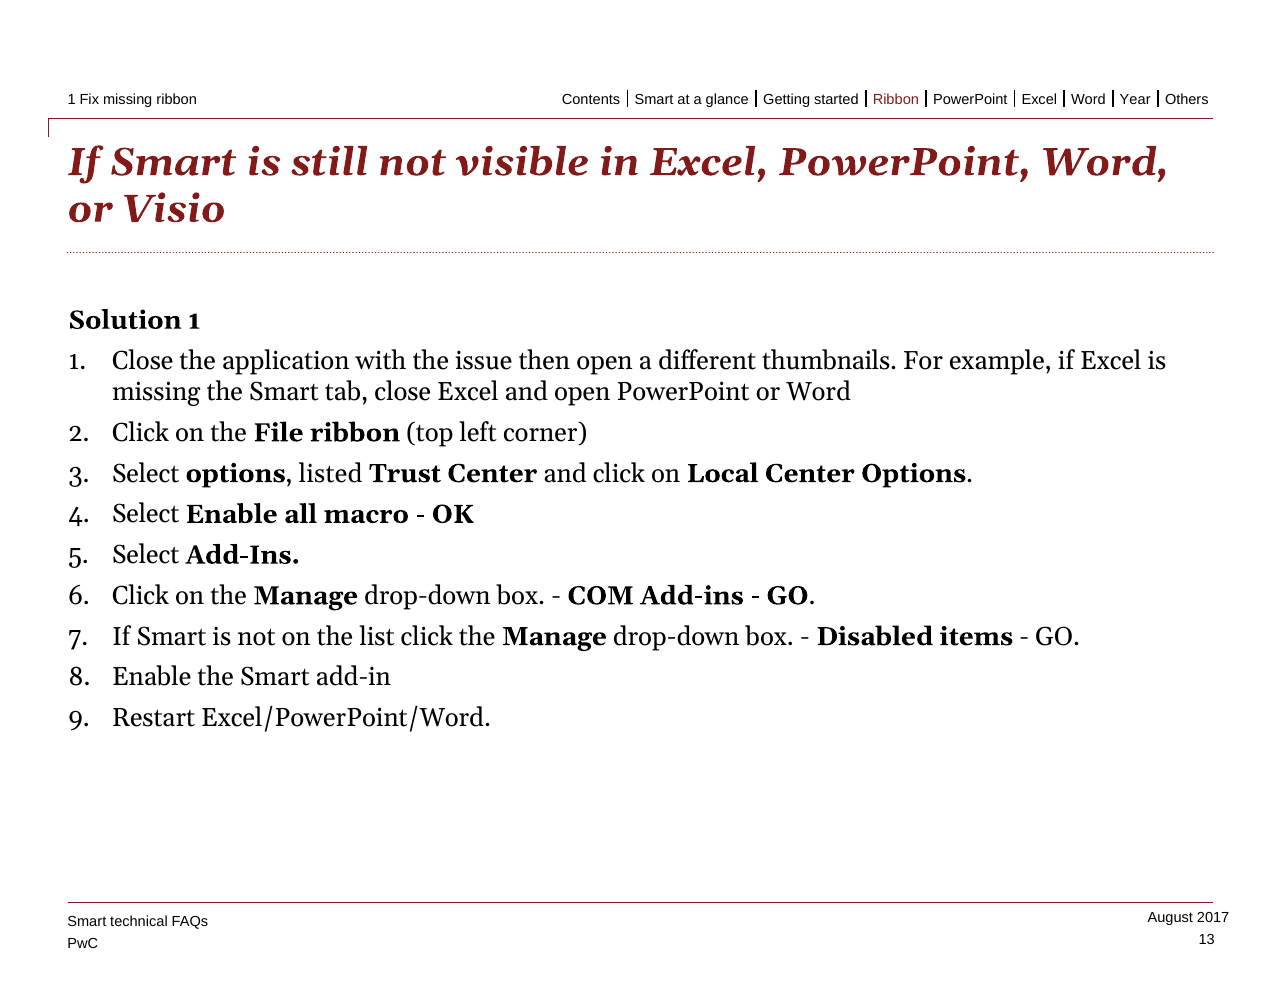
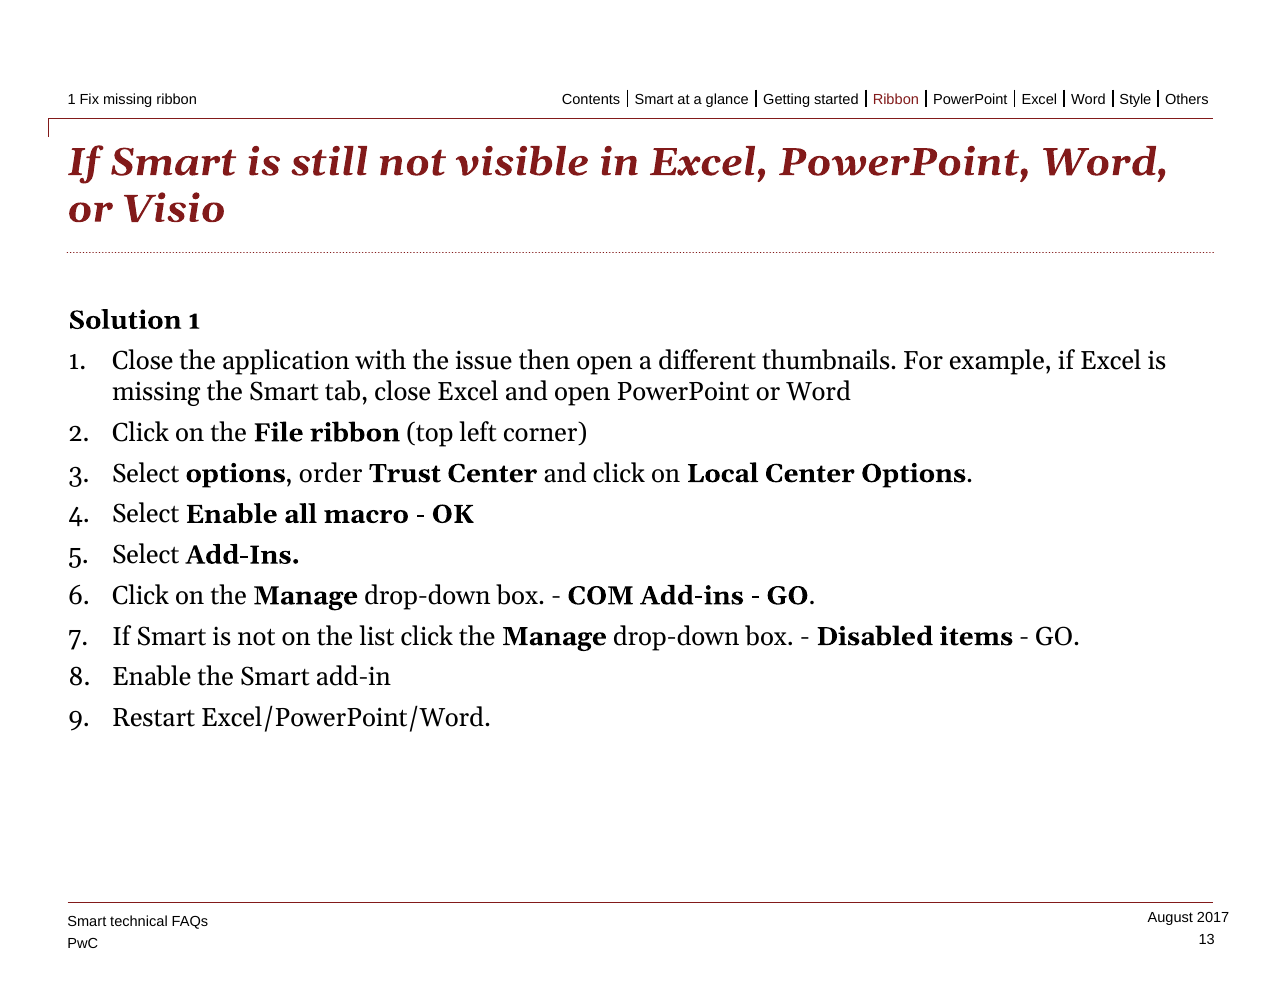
Year: Year -> Style (1135, 99)
listed: listed -> order (331, 473)
